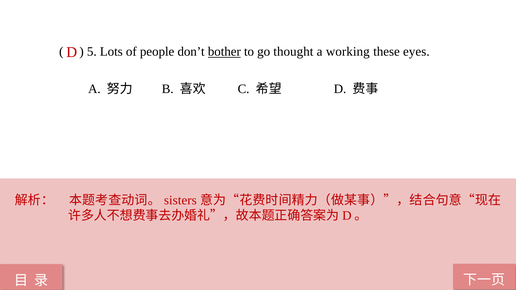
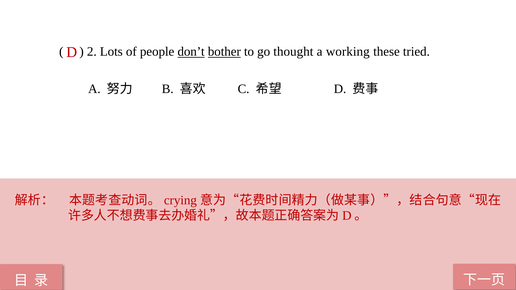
5: 5 -> 2 (92, 52)
don’t underline: none -> present (191, 52)
eyes: eyes -> tried (416, 52)
sisters: sisters -> crying (180, 200)
